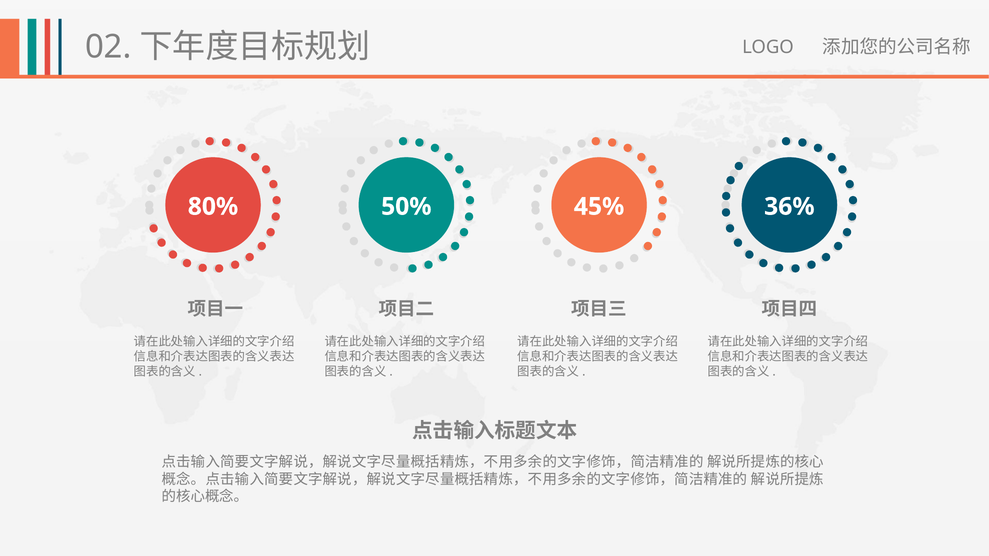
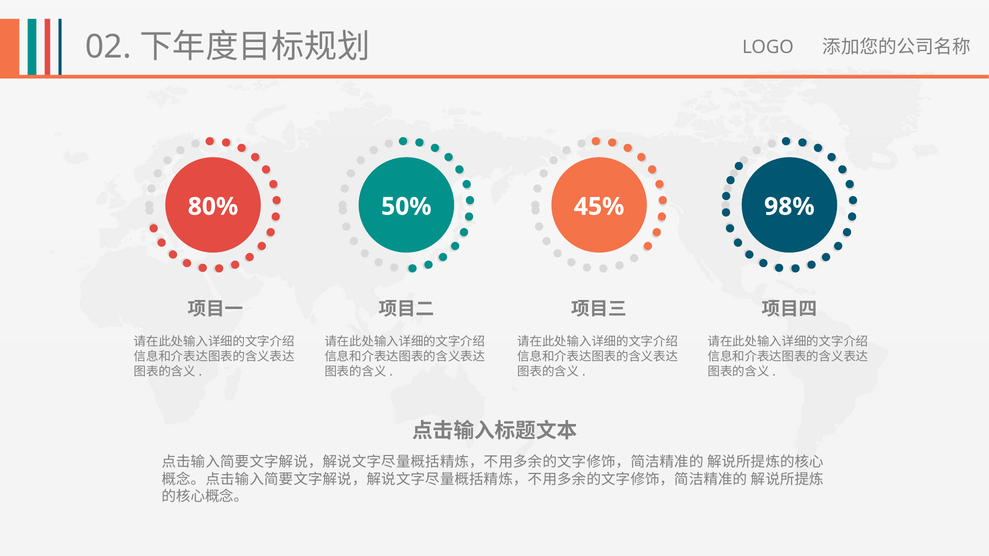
36%: 36% -> 98% (789, 207)
